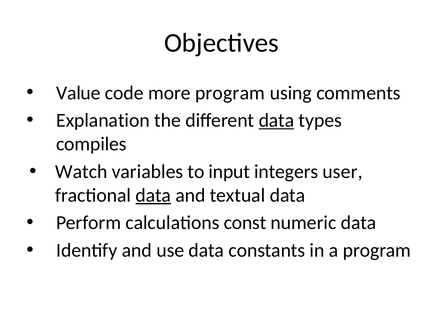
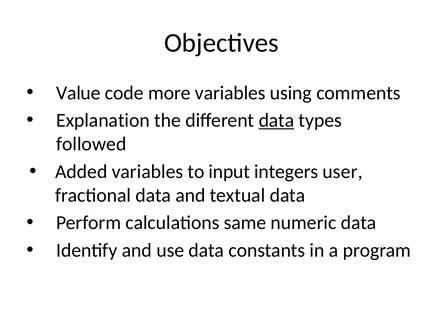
more program: program -> variables (230, 93)
compiles: compiles -> followed (91, 144)
Watch: Watch -> Added (81, 172)
data underline: present -> none (153, 195)
const: const -> same (245, 223)
